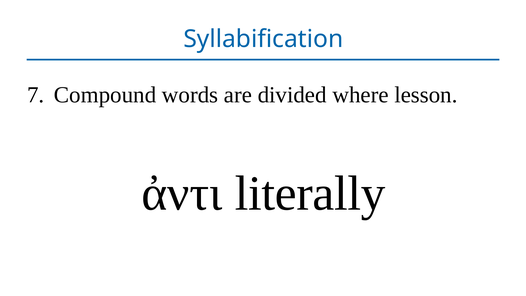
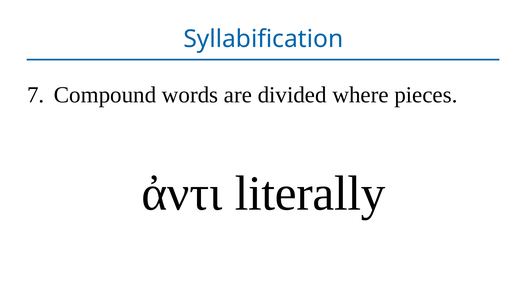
lesson: lesson -> pieces (426, 95)
